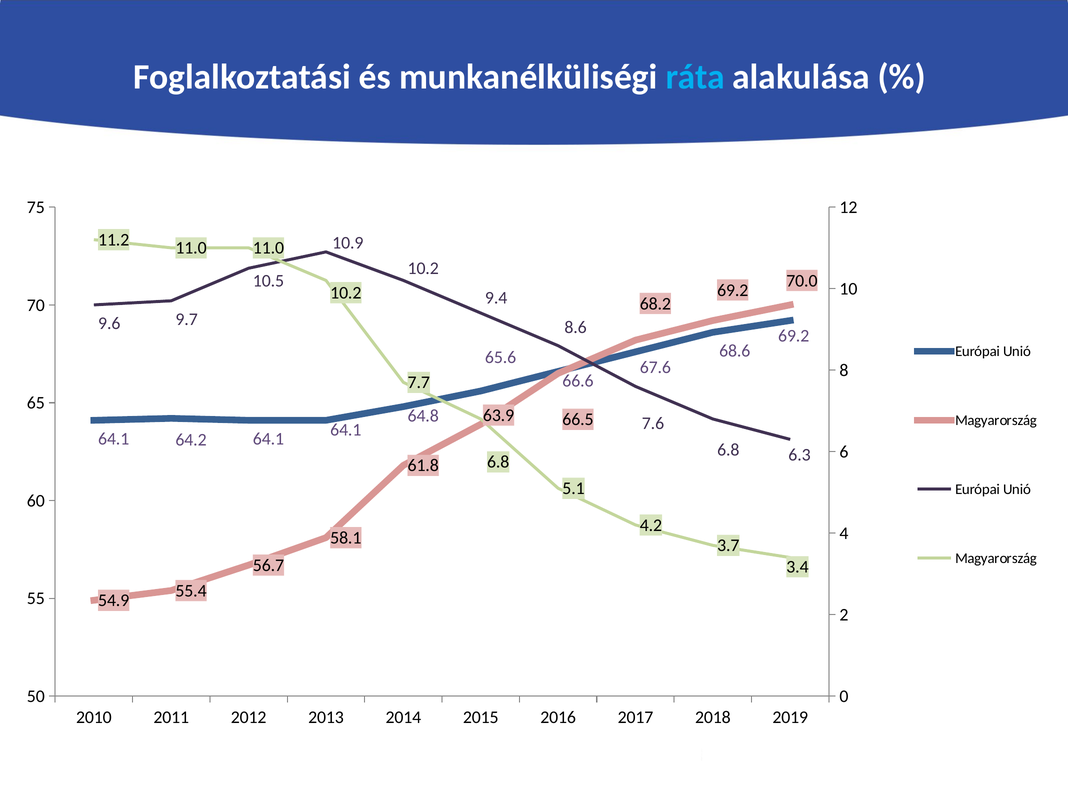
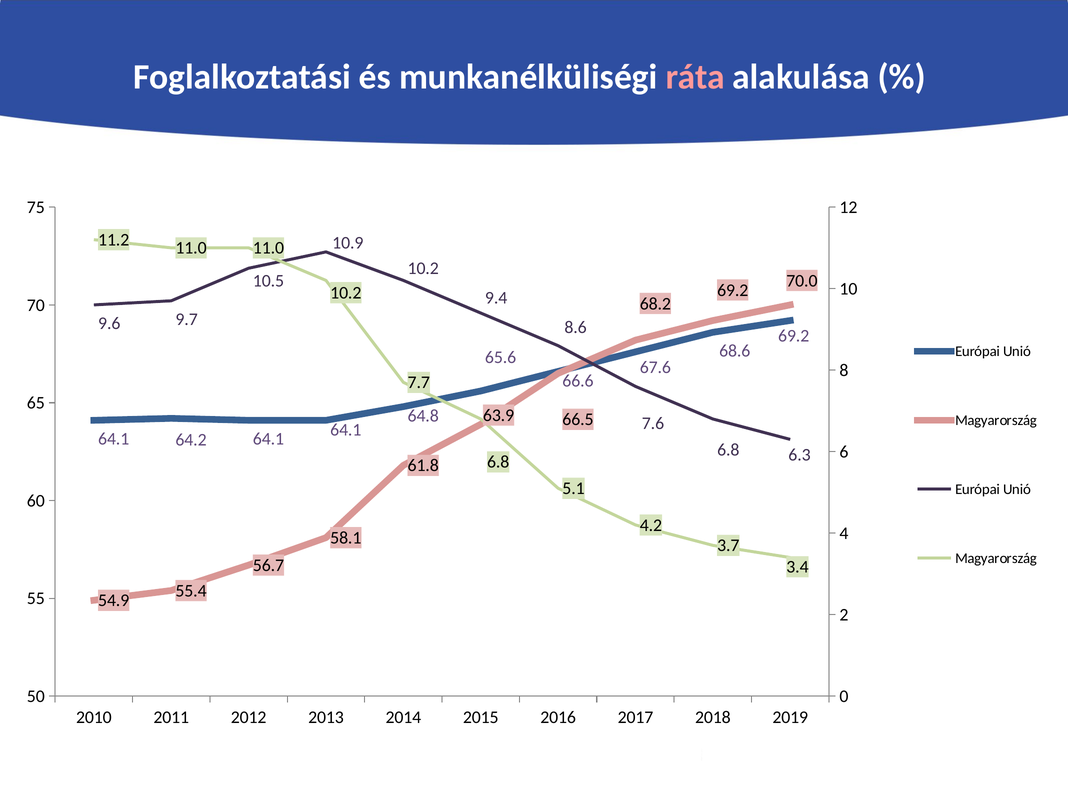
ráta colour: light blue -> pink (695, 77)
